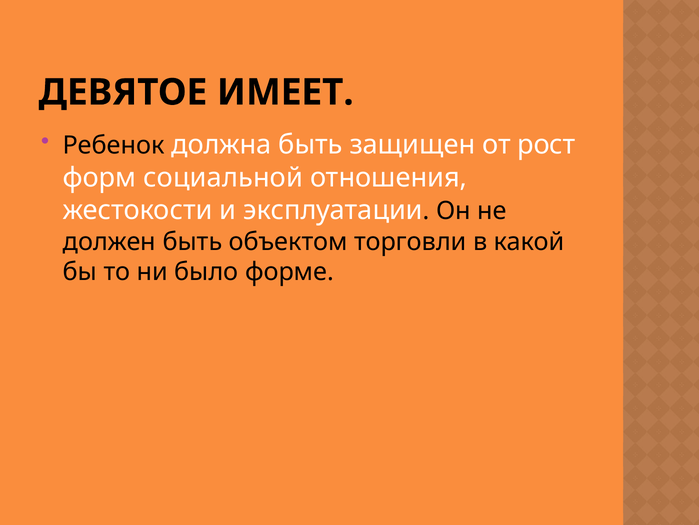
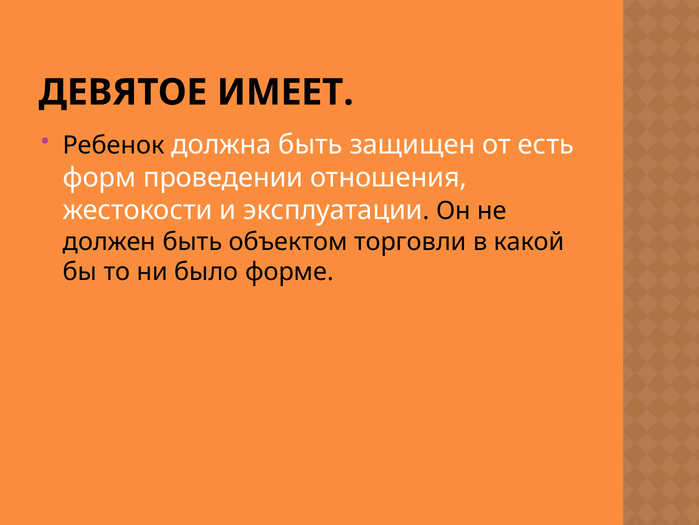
рост: рост -> есть (546, 145)
социальной: социальной -> проведении (223, 177)
